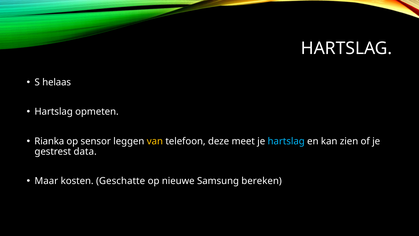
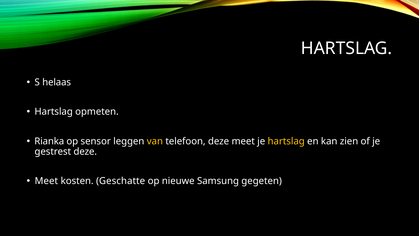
hartslag colour: light blue -> yellow (286, 141)
gestrest data: data -> deze (85, 151)
Maar: Maar -> Meet (46, 181)
bereken: bereken -> gegeten (262, 181)
